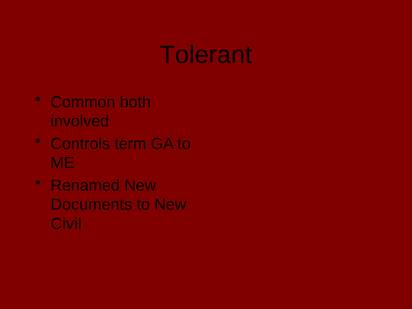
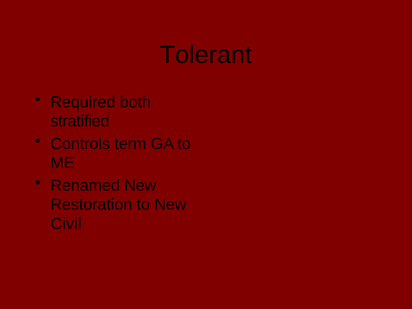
Common: Common -> Required (83, 102)
involved: involved -> stratified (80, 121)
Documents: Documents -> Restoration (91, 205)
